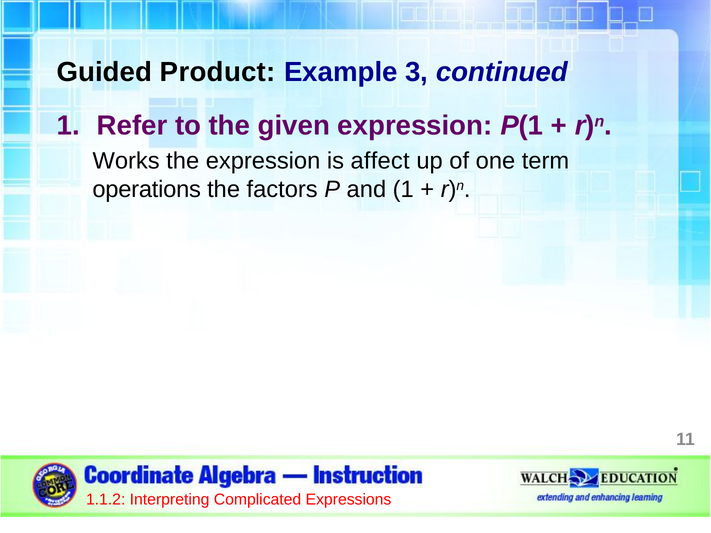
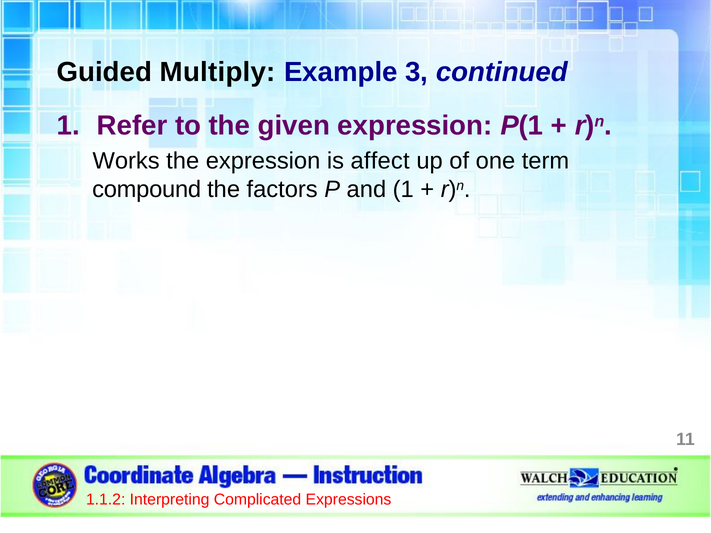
Product: Product -> Multiply (218, 72)
operations: operations -> compound (147, 190)
